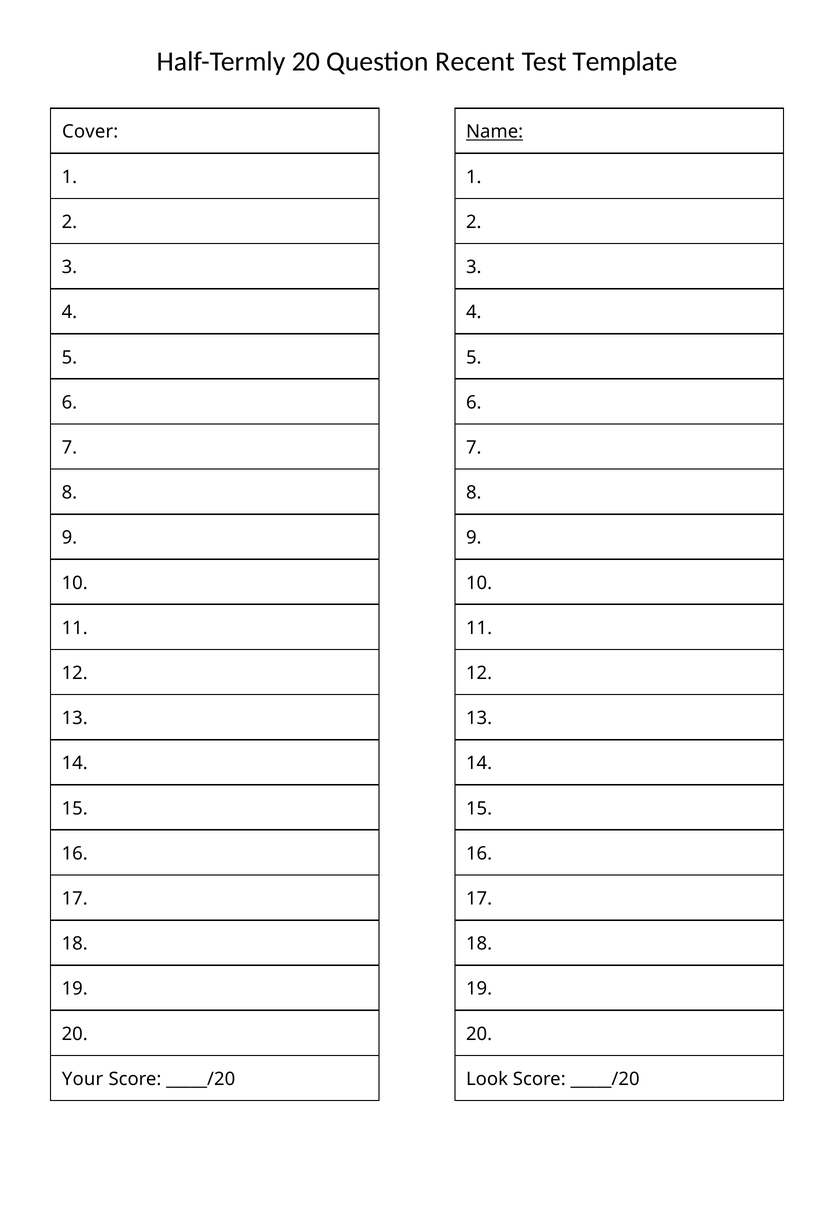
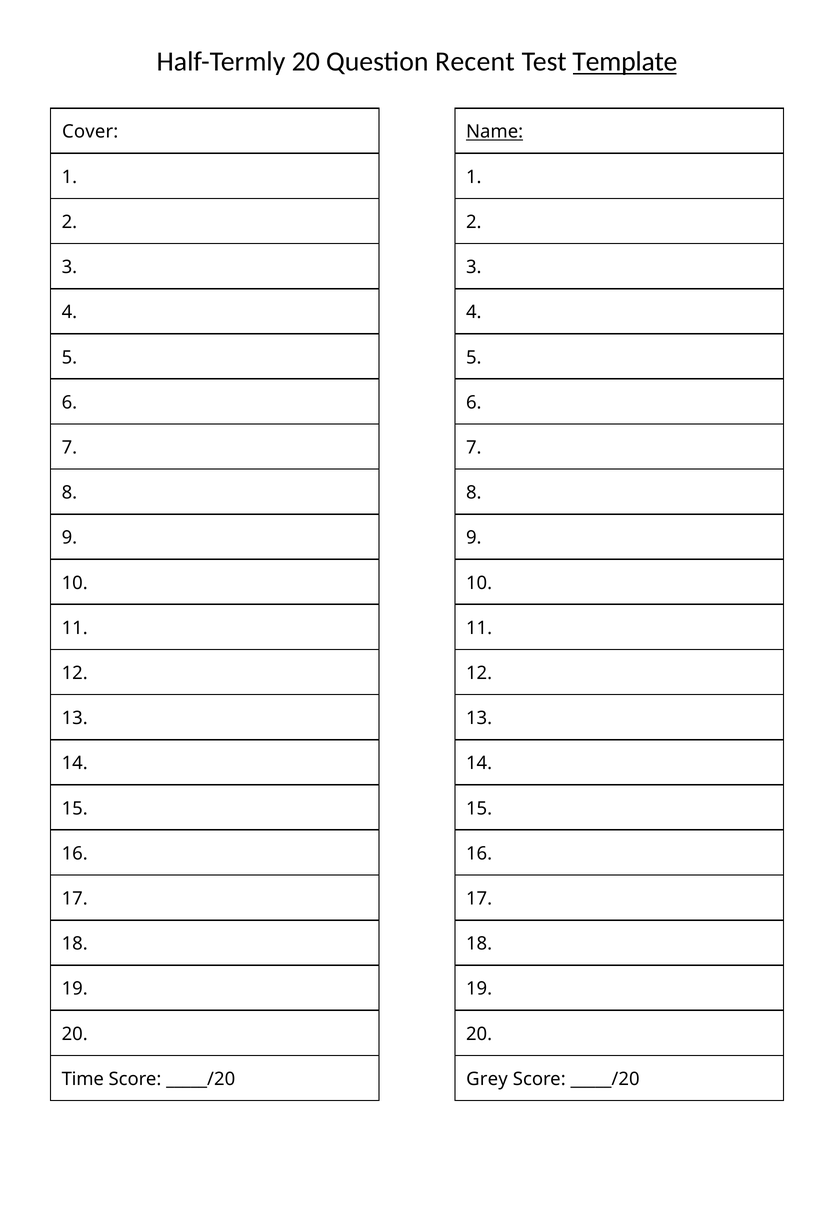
Template underline: none -> present (625, 62)
Your: Your -> Time (83, 1079)
Look: Look -> Grey (487, 1079)
